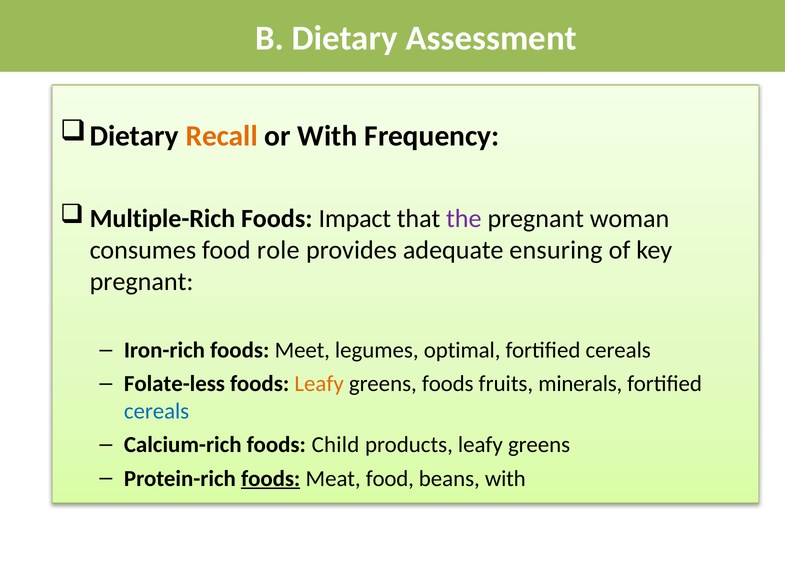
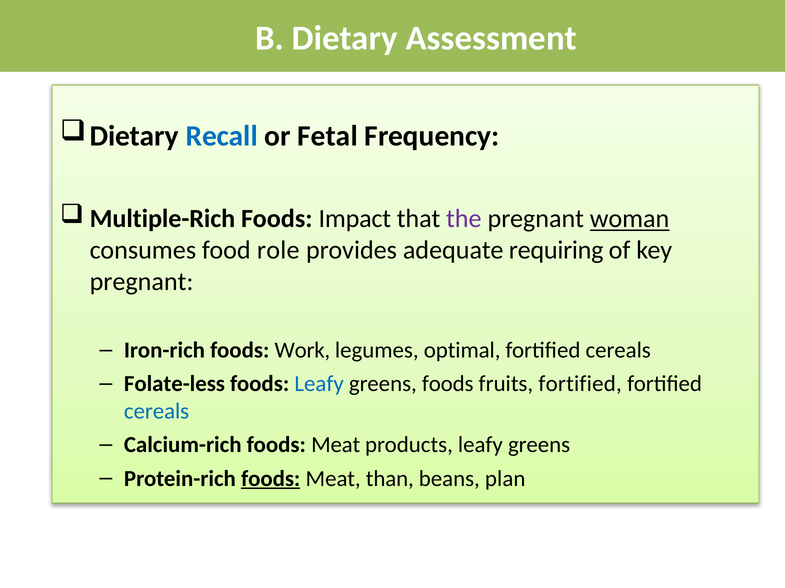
Recall colour: orange -> blue (222, 136)
or With: With -> Fetal (327, 136)
woman underline: none -> present (630, 219)
ensuring: ensuring -> requiring (556, 251)
Meet: Meet -> Work (302, 351)
Leafy colour: orange -> blue (319, 384)
fruits minerals: minerals -> fortified (580, 384)
Calcium-rich foods Child: Child -> Meat (336, 445)
Meat food: food -> than (390, 479)
beans with: with -> plan (505, 479)
